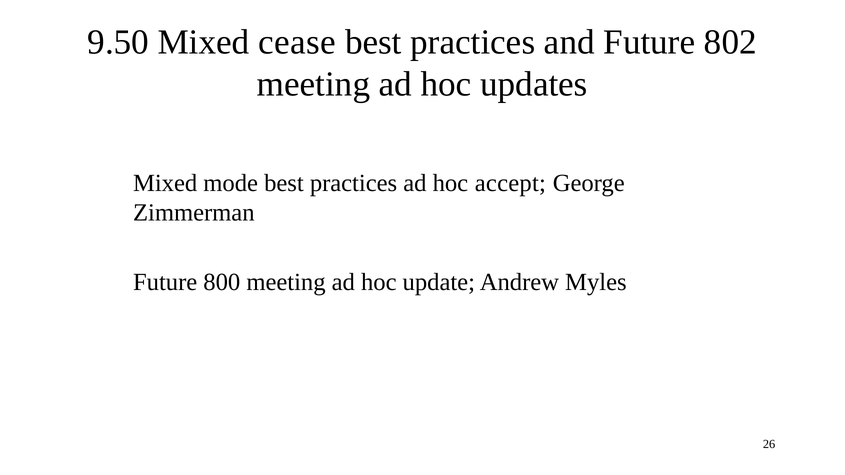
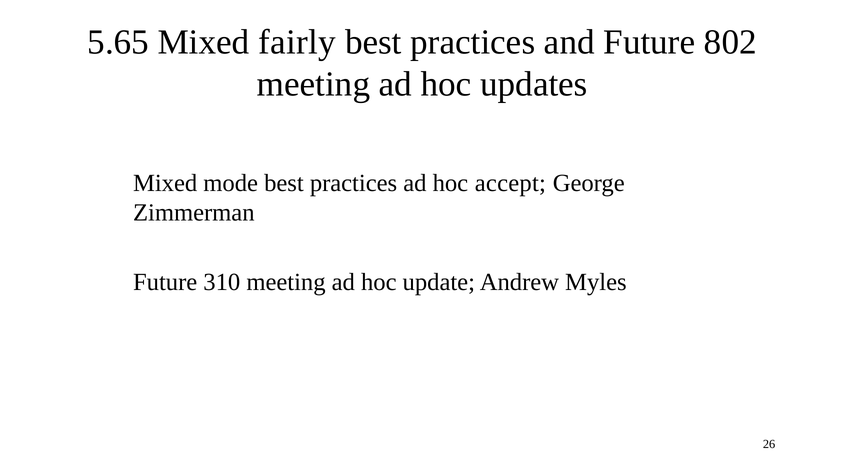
9.50: 9.50 -> 5.65 (118, 42)
cease: cease -> fairly (297, 42)
800: 800 -> 310 (222, 282)
